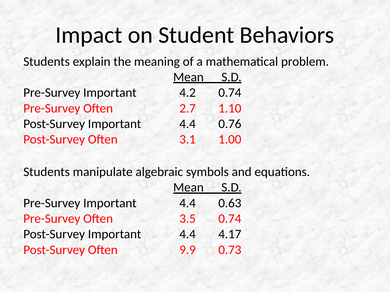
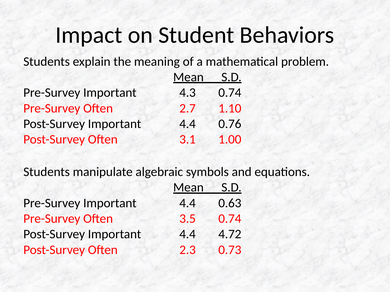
4.2: 4.2 -> 4.3 (188, 93)
4.17: 4.17 -> 4.72 (230, 235)
9.9: 9.9 -> 2.3 (188, 250)
